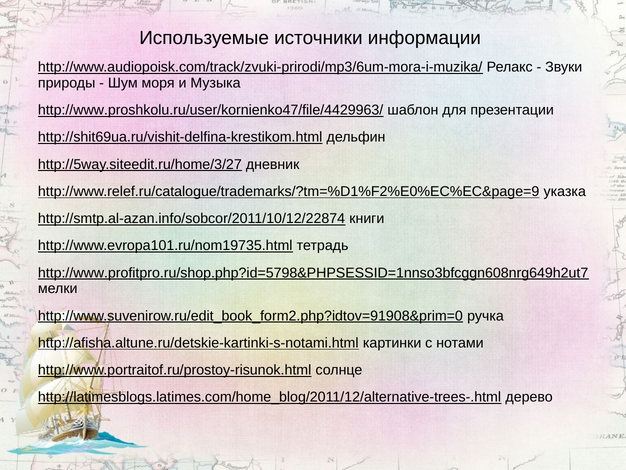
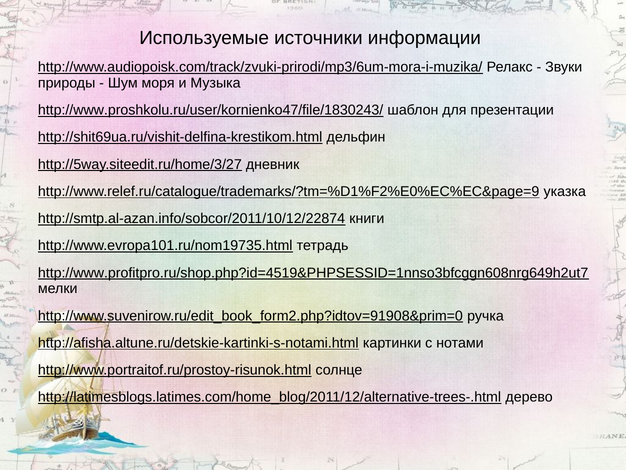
http://www.proshkolu.ru/user/kornienko47/file/4429963/: http://www.proshkolu.ru/user/kornienko47/file/4429963/ -> http://www.proshkolu.ru/user/kornienko47/file/1830243/ (211, 110)
http://www.profitpro.ru/shop.php?id=5798&PHPSESSID=1nnso3bfcggn608nrg649h2ut7: http://www.profitpro.ru/shop.php?id=5798&PHPSESSID=1nnso3bfcggn608nrg649h2ut7 -> http://www.profitpro.ru/shop.php?id=4519&PHPSESSID=1nnso3bfcggn608nrg649h2ut7 (313, 273)
